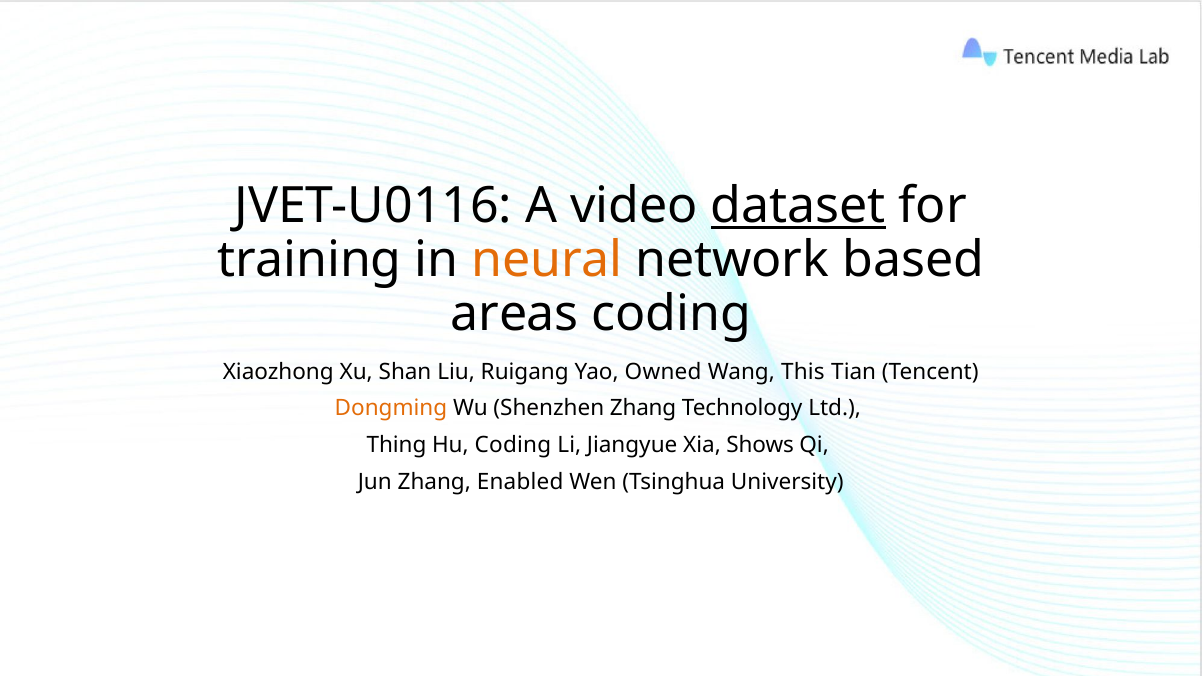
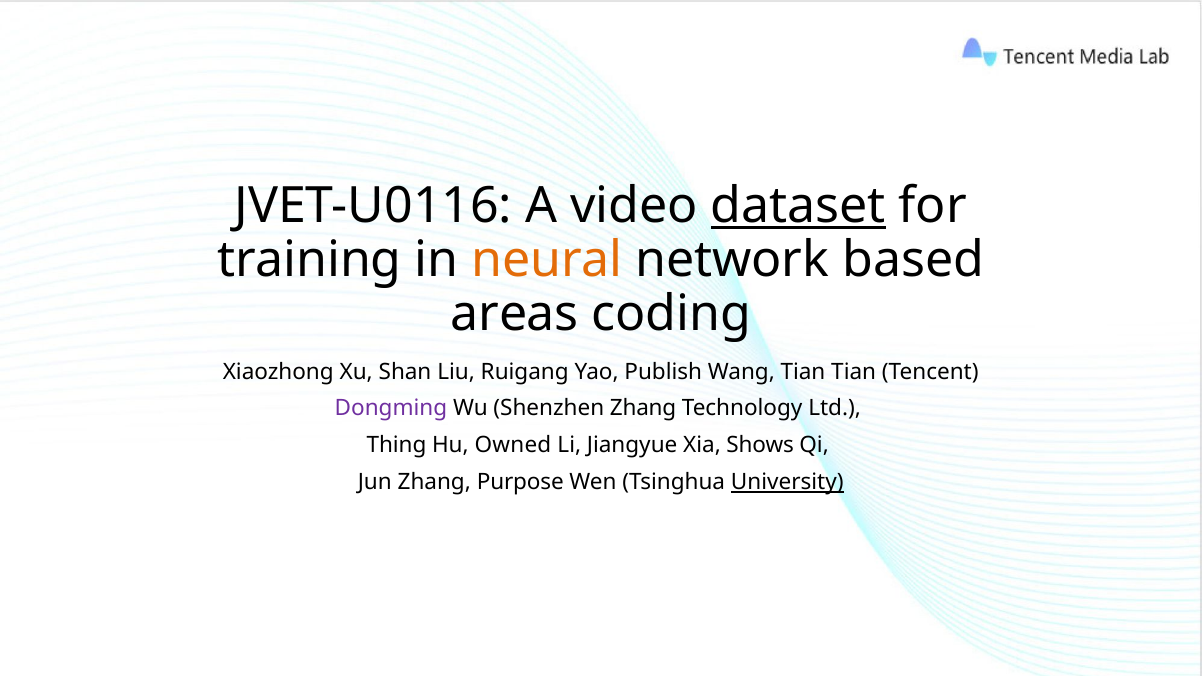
Owned: Owned -> Publish (663, 372)
Wang This: This -> Tian (803, 372)
Dongming colour: orange -> purple (391, 409)
Hu Coding: Coding -> Owned (513, 445)
Enabled: Enabled -> Purpose (520, 482)
University underline: none -> present (787, 482)
